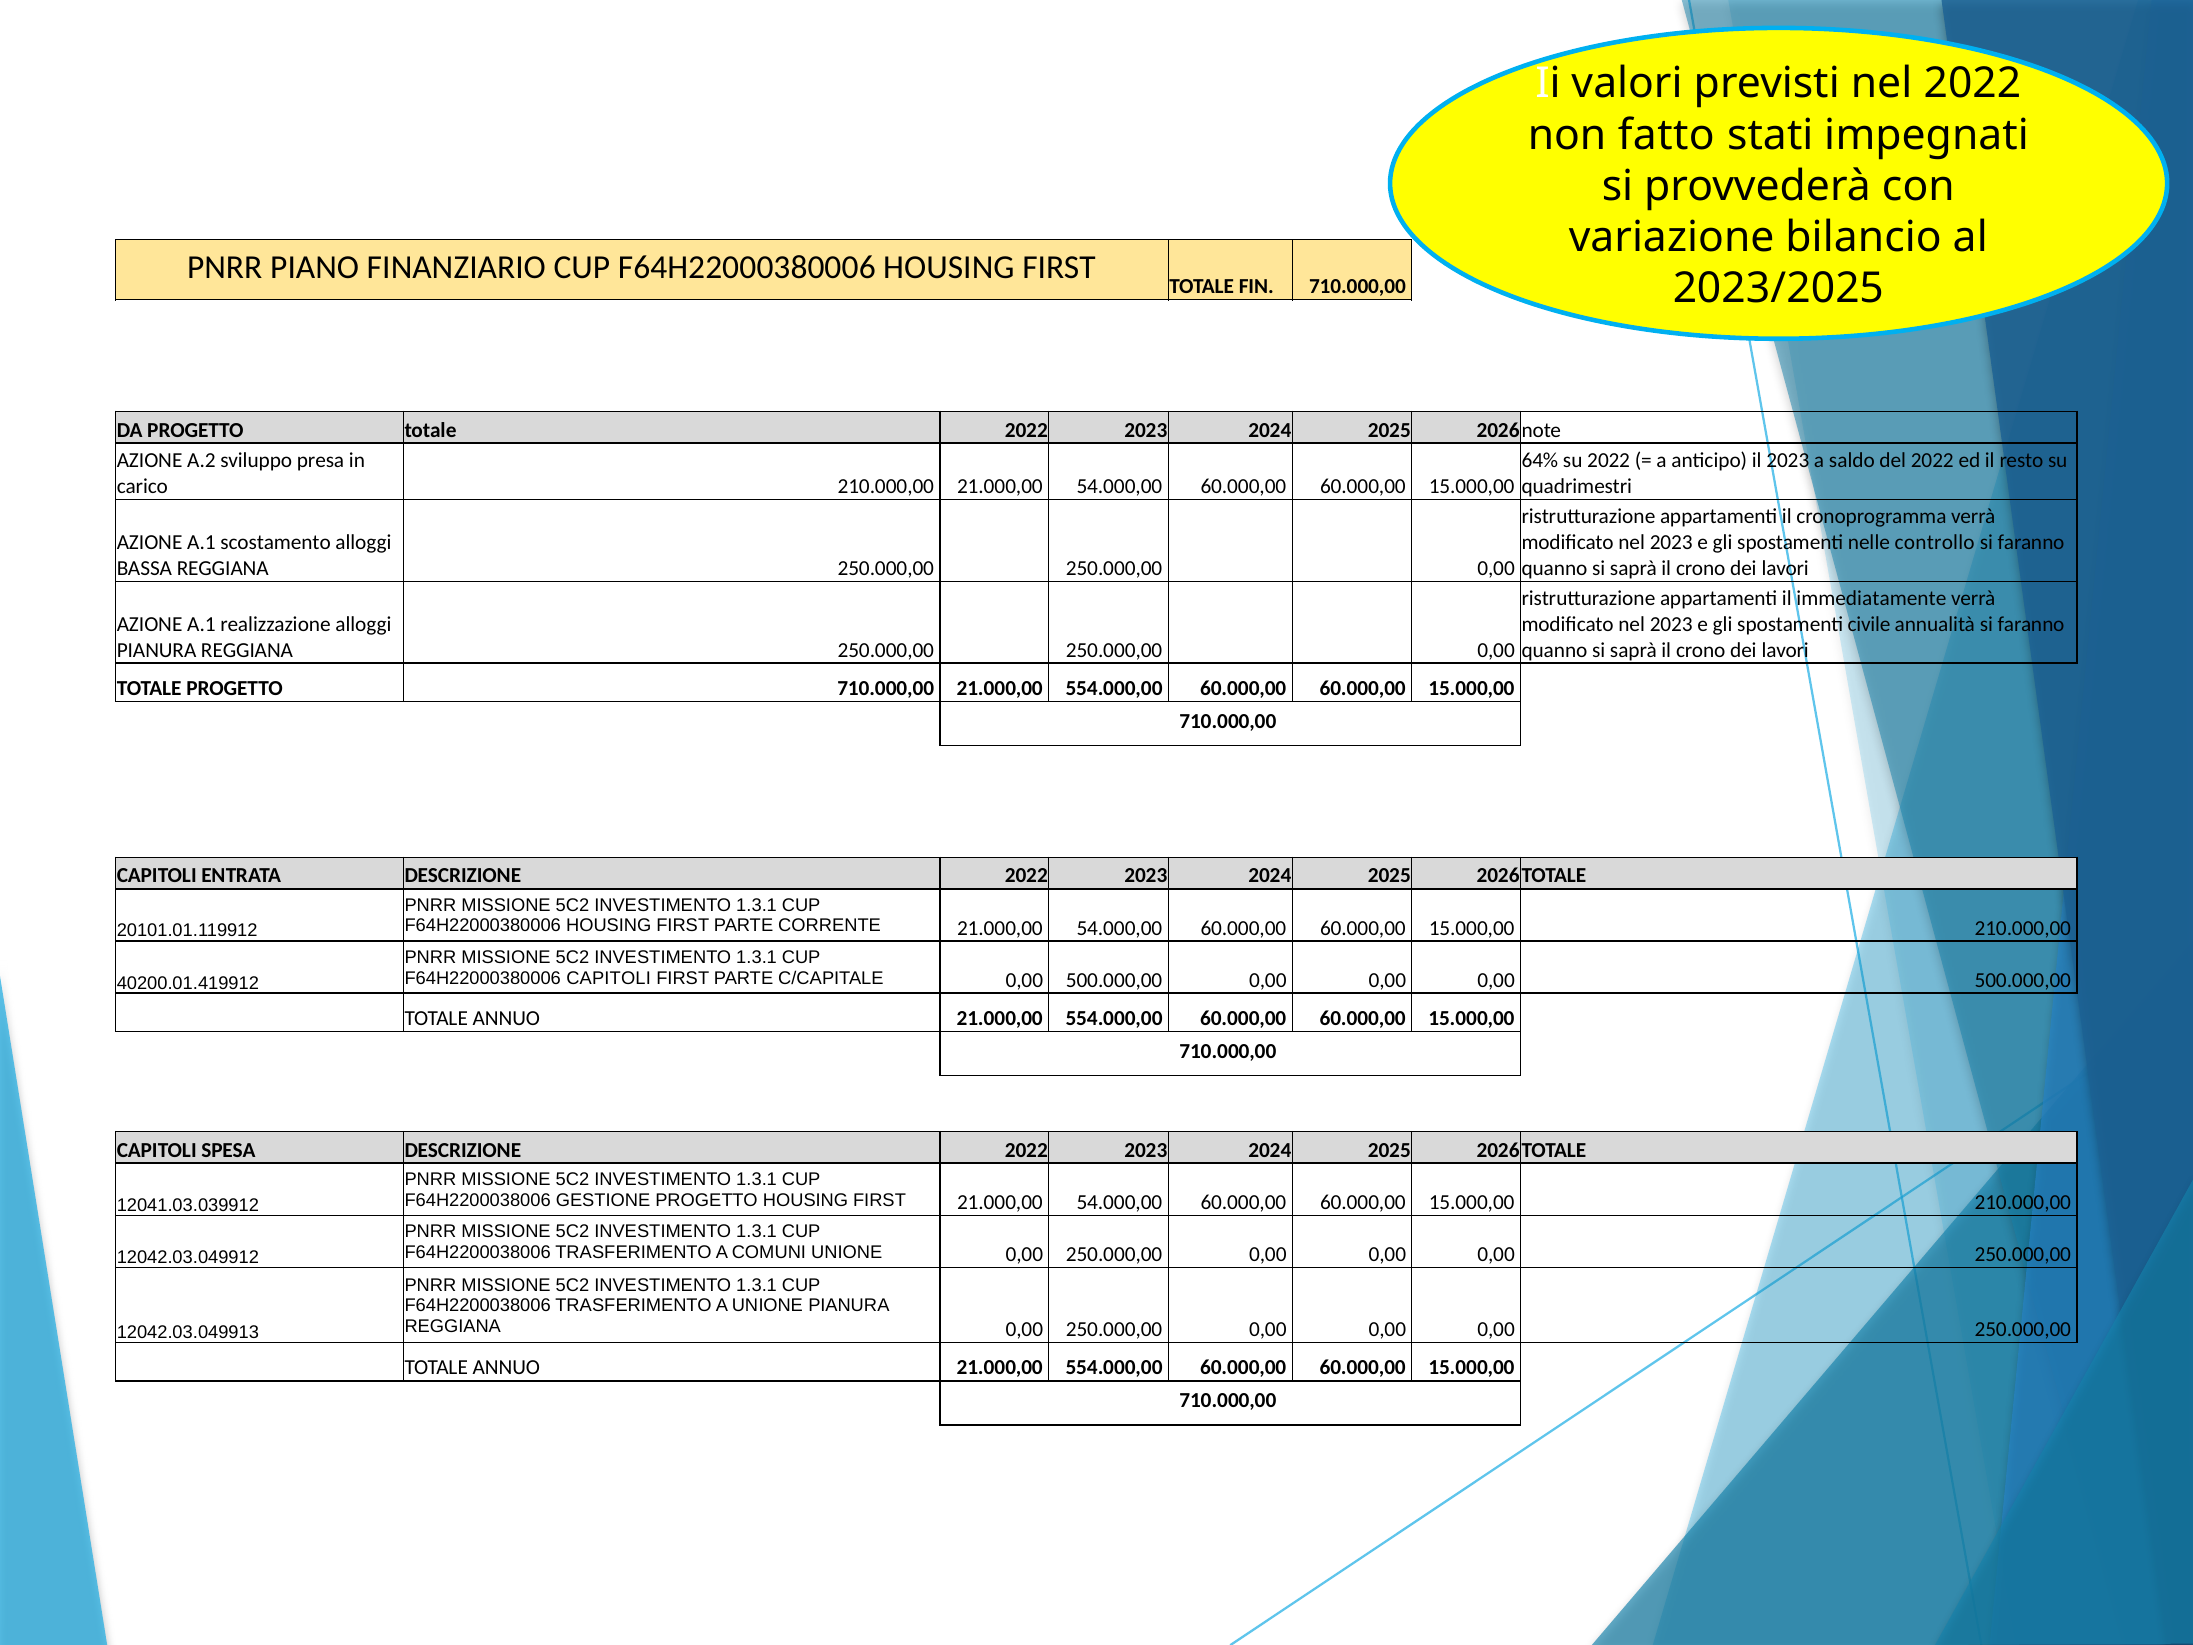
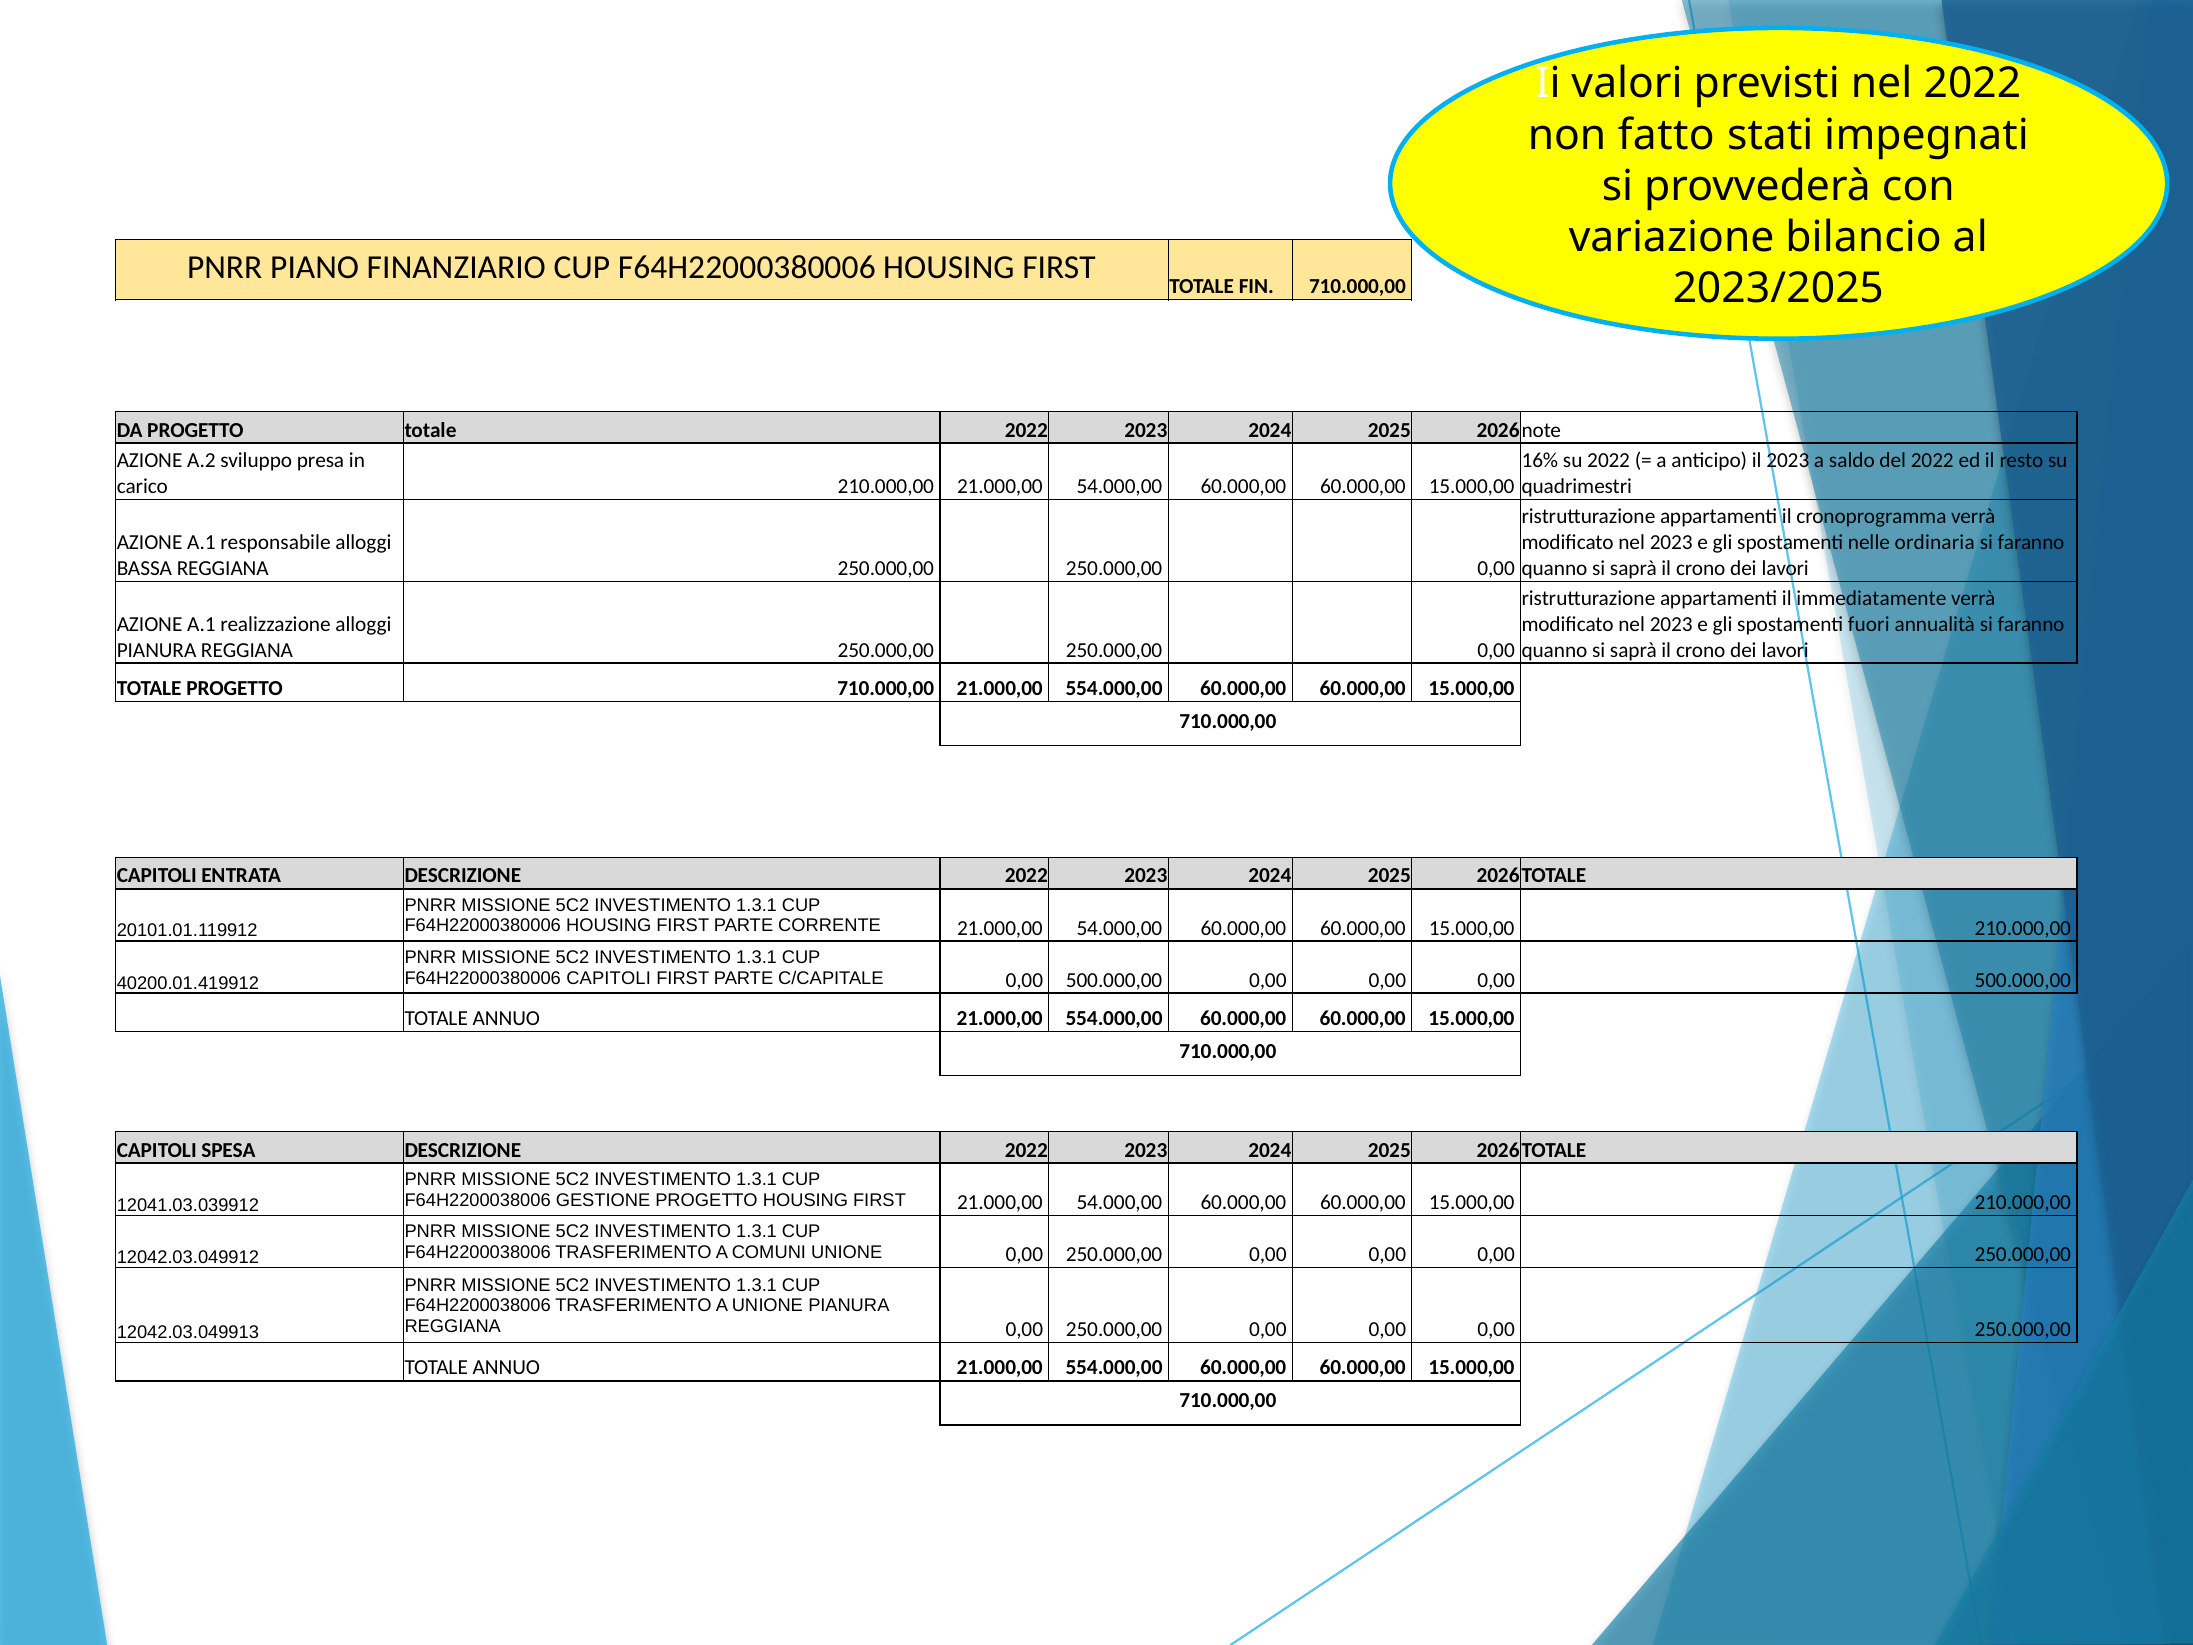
64%: 64% -> 16% (1540, 461)
scostamento: scostamento -> responsabile (275, 542)
controllo: controllo -> ordinaria (1935, 542)
civile: civile -> fuori (1869, 624)
